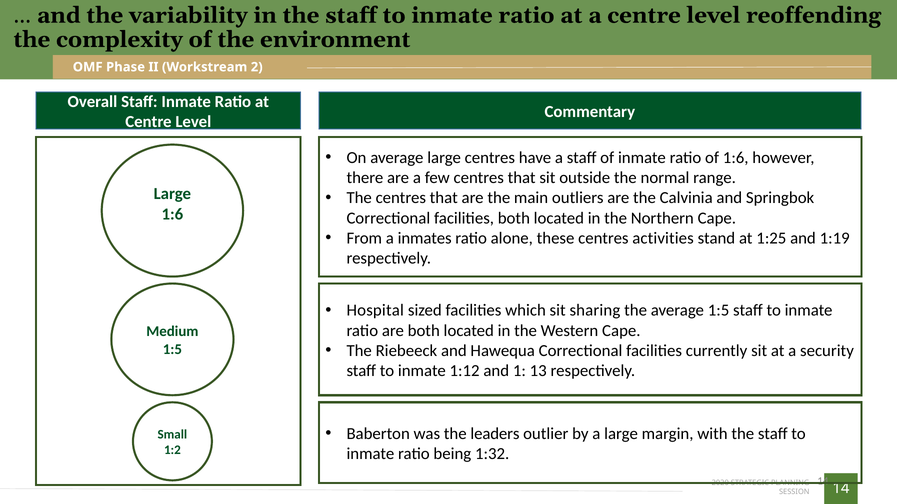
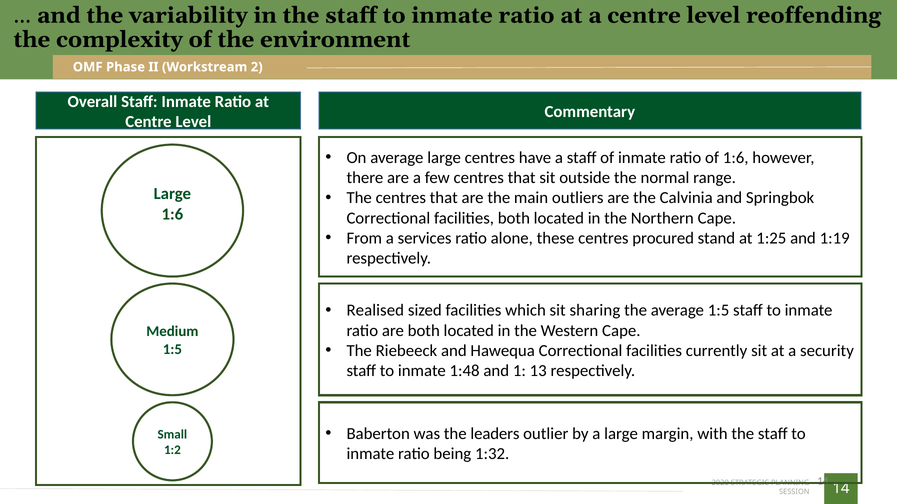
inmates: inmates -> services (425, 238)
activities: activities -> procured (663, 238)
Hospital: Hospital -> Realised (375, 311)
1:12: 1:12 -> 1:48 (465, 371)
